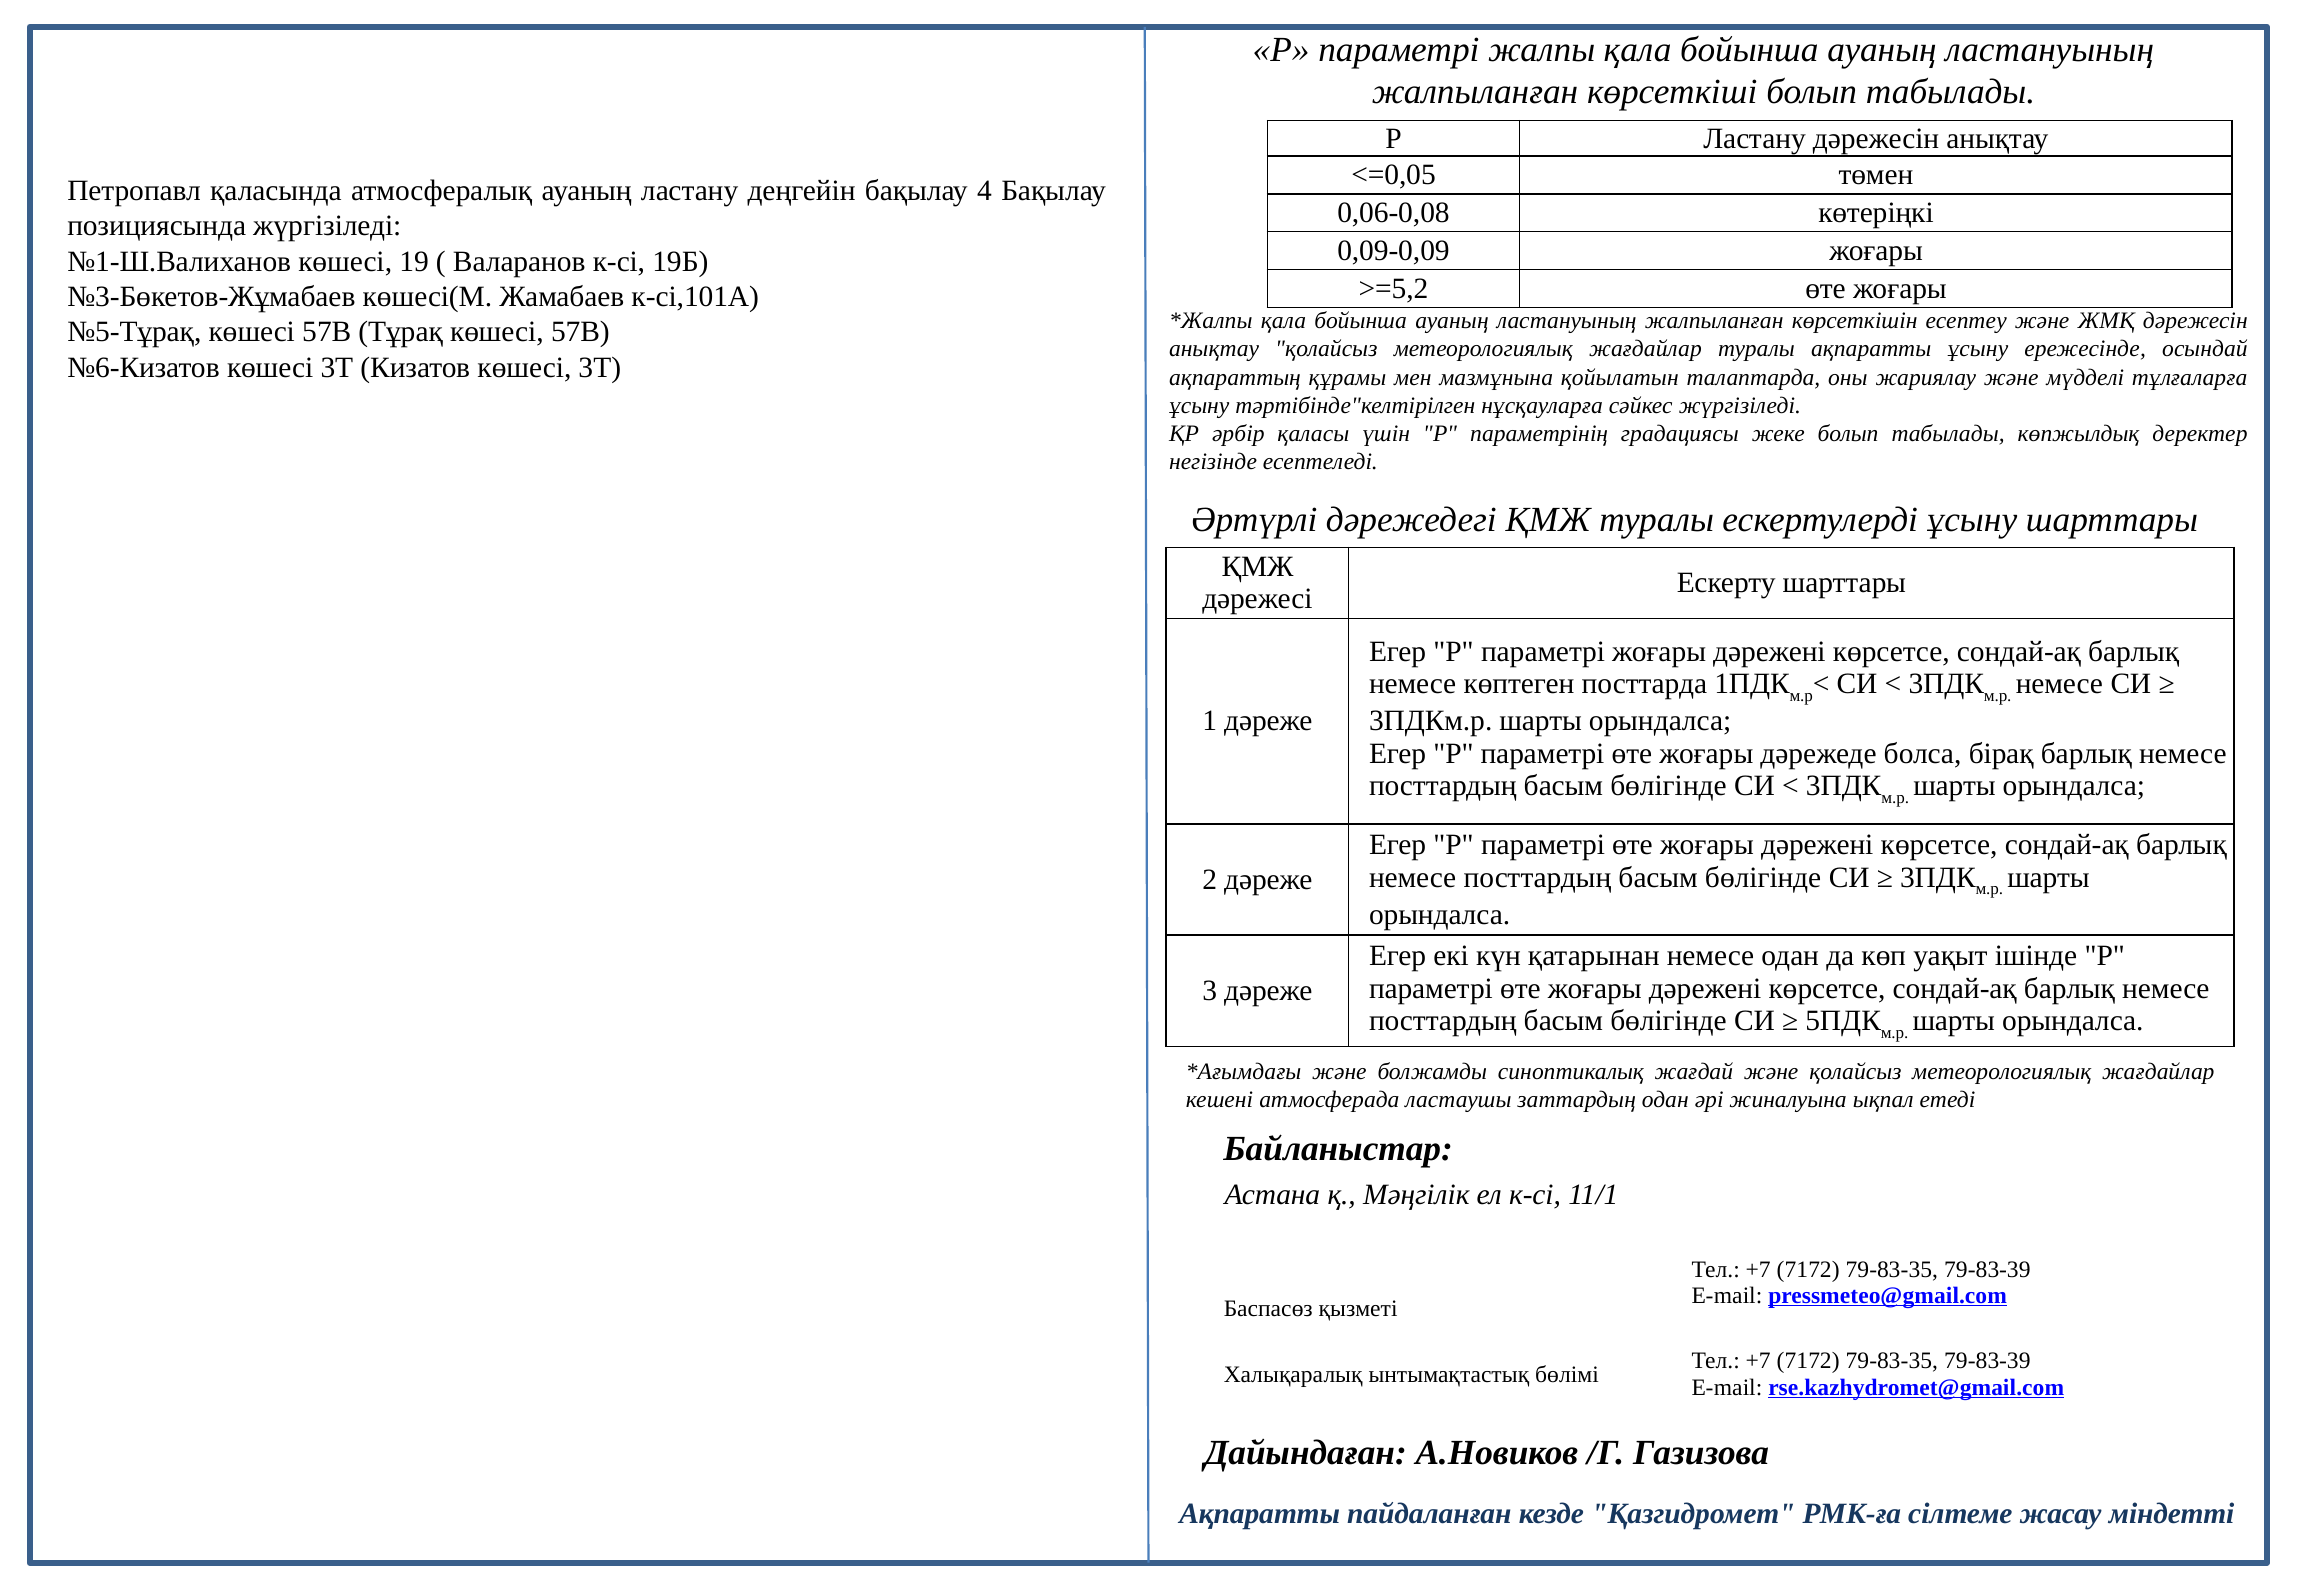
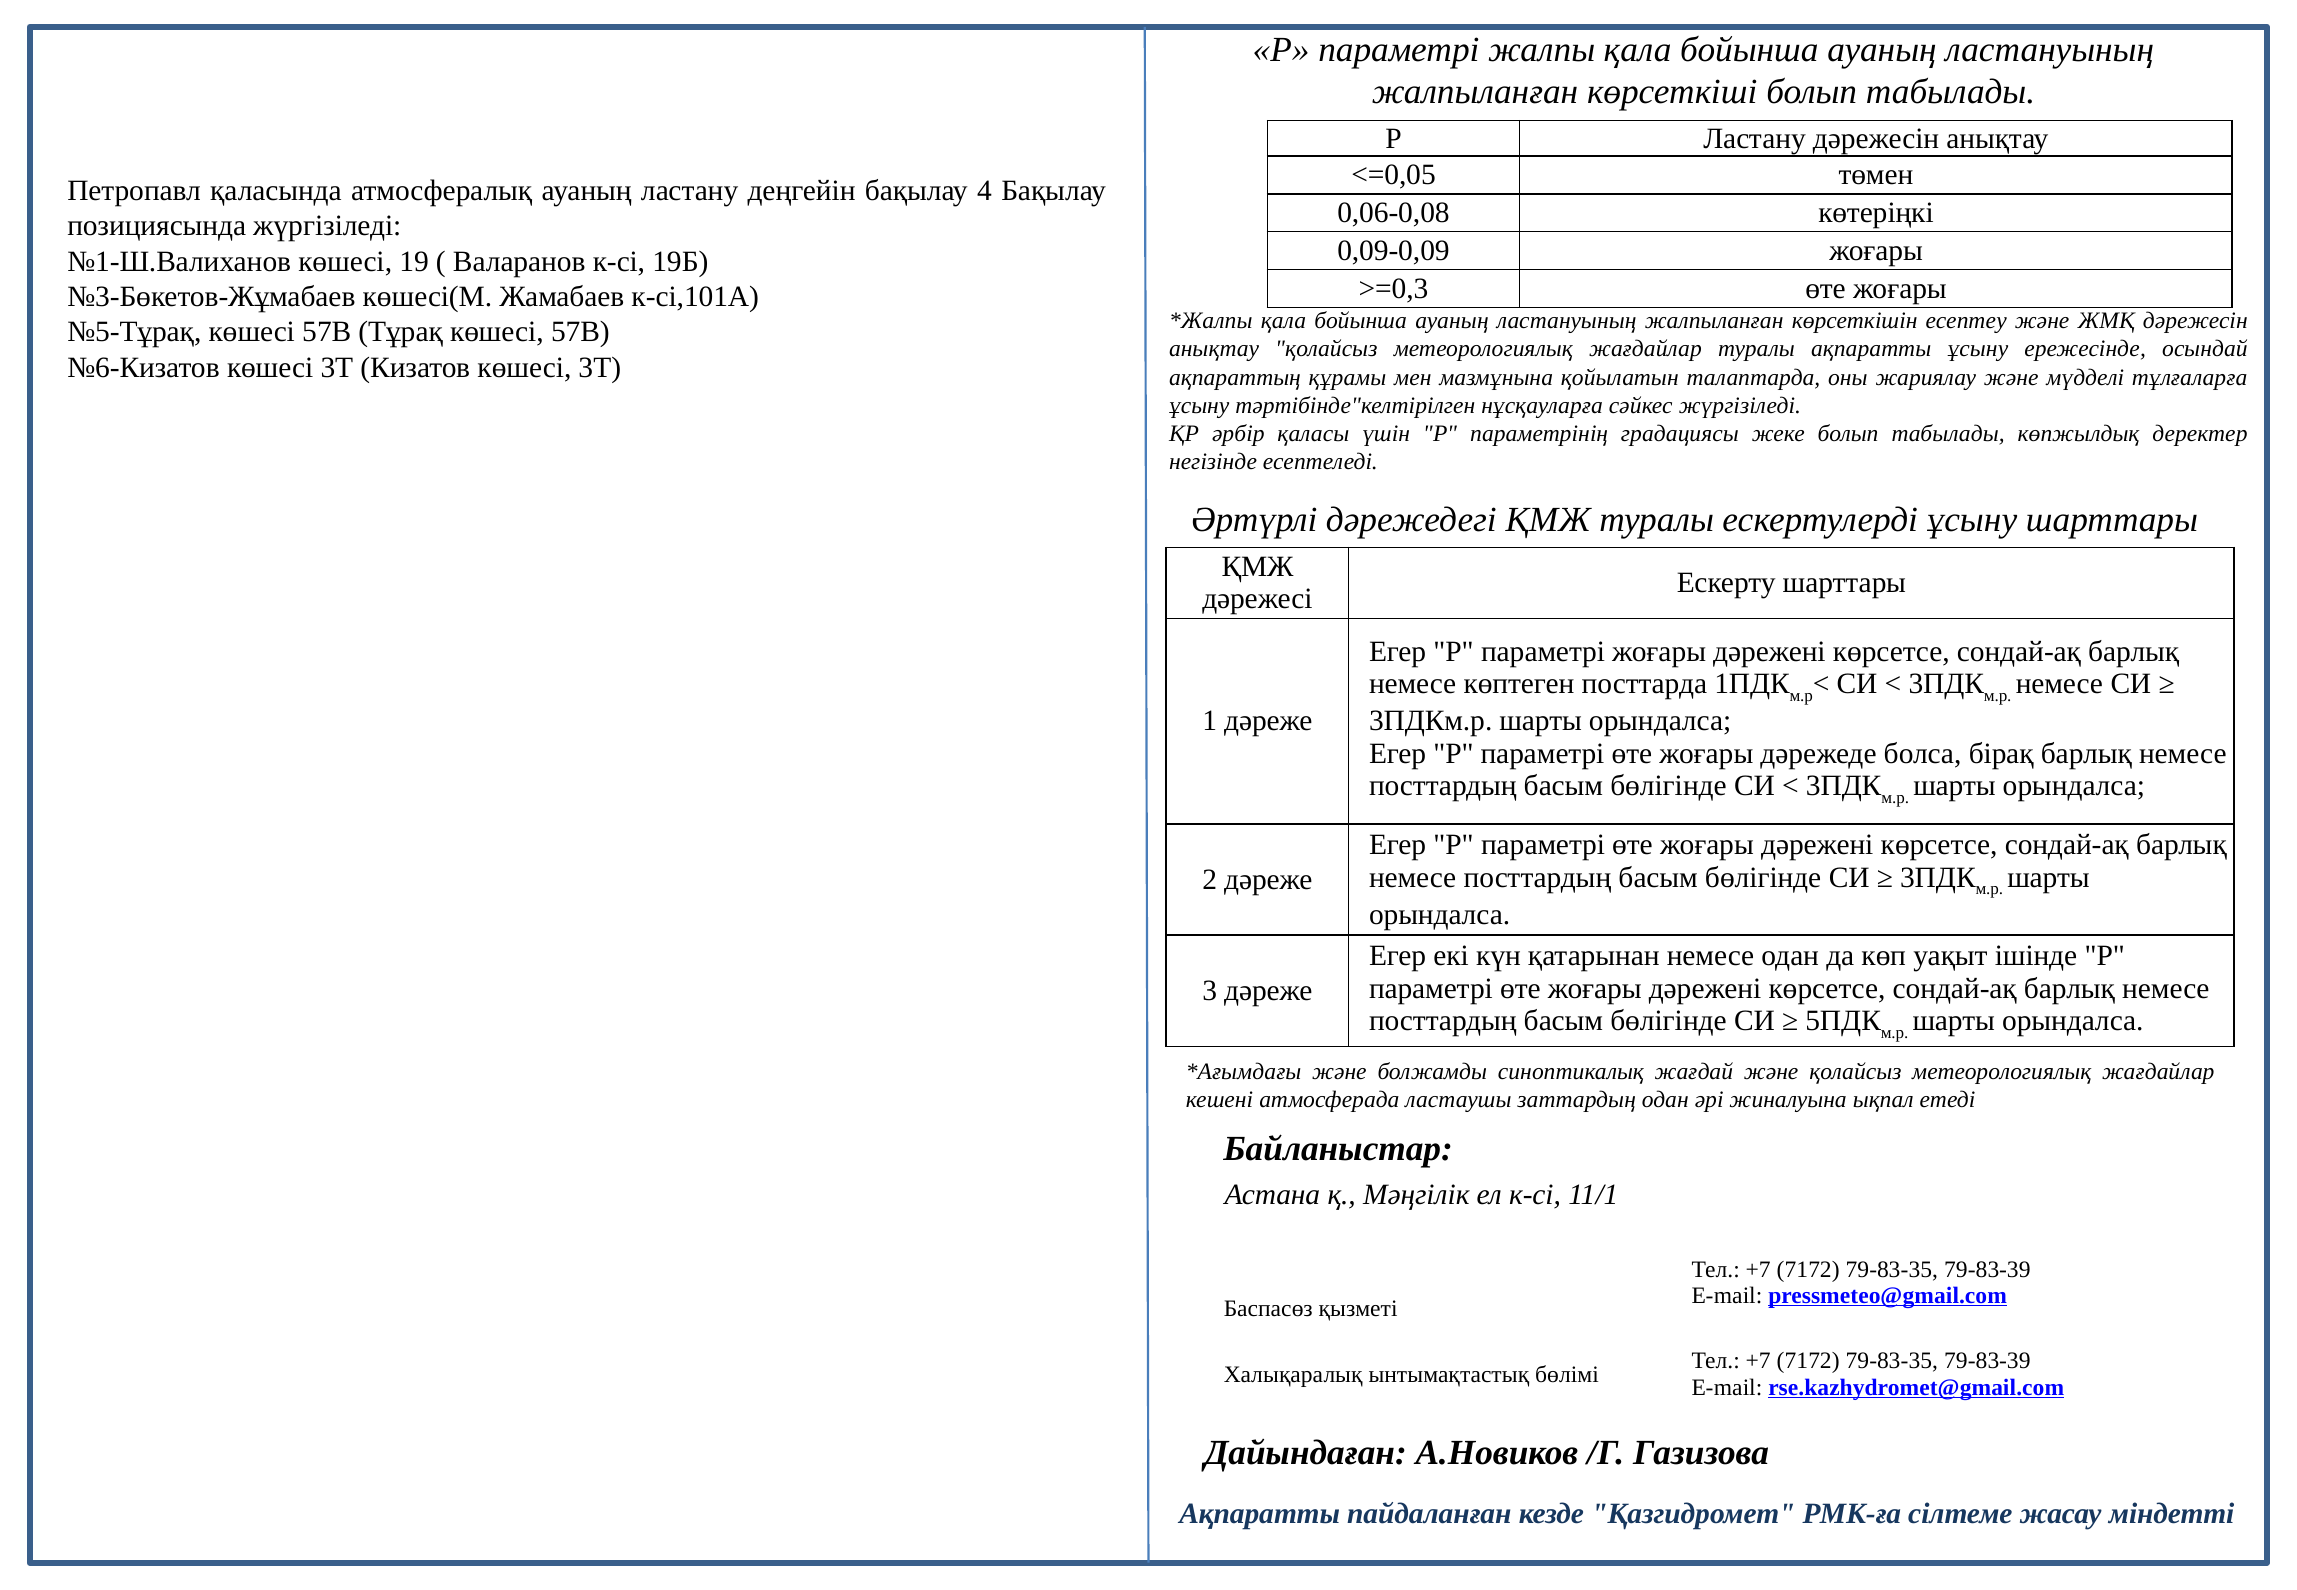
>=5,2: >=5,2 -> >=0,3 (1394, 288)
